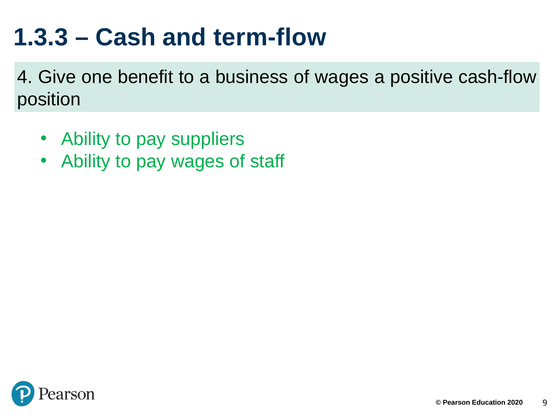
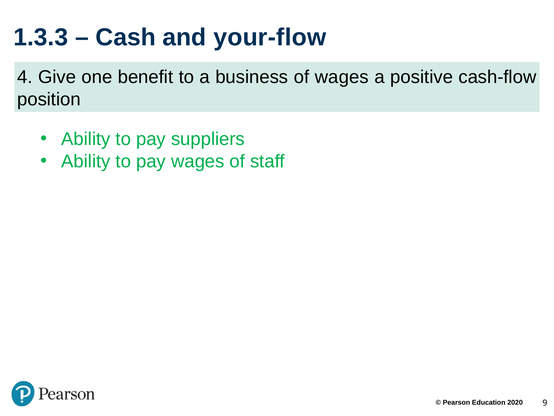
term-flow: term-flow -> your-flow (270, 37)
